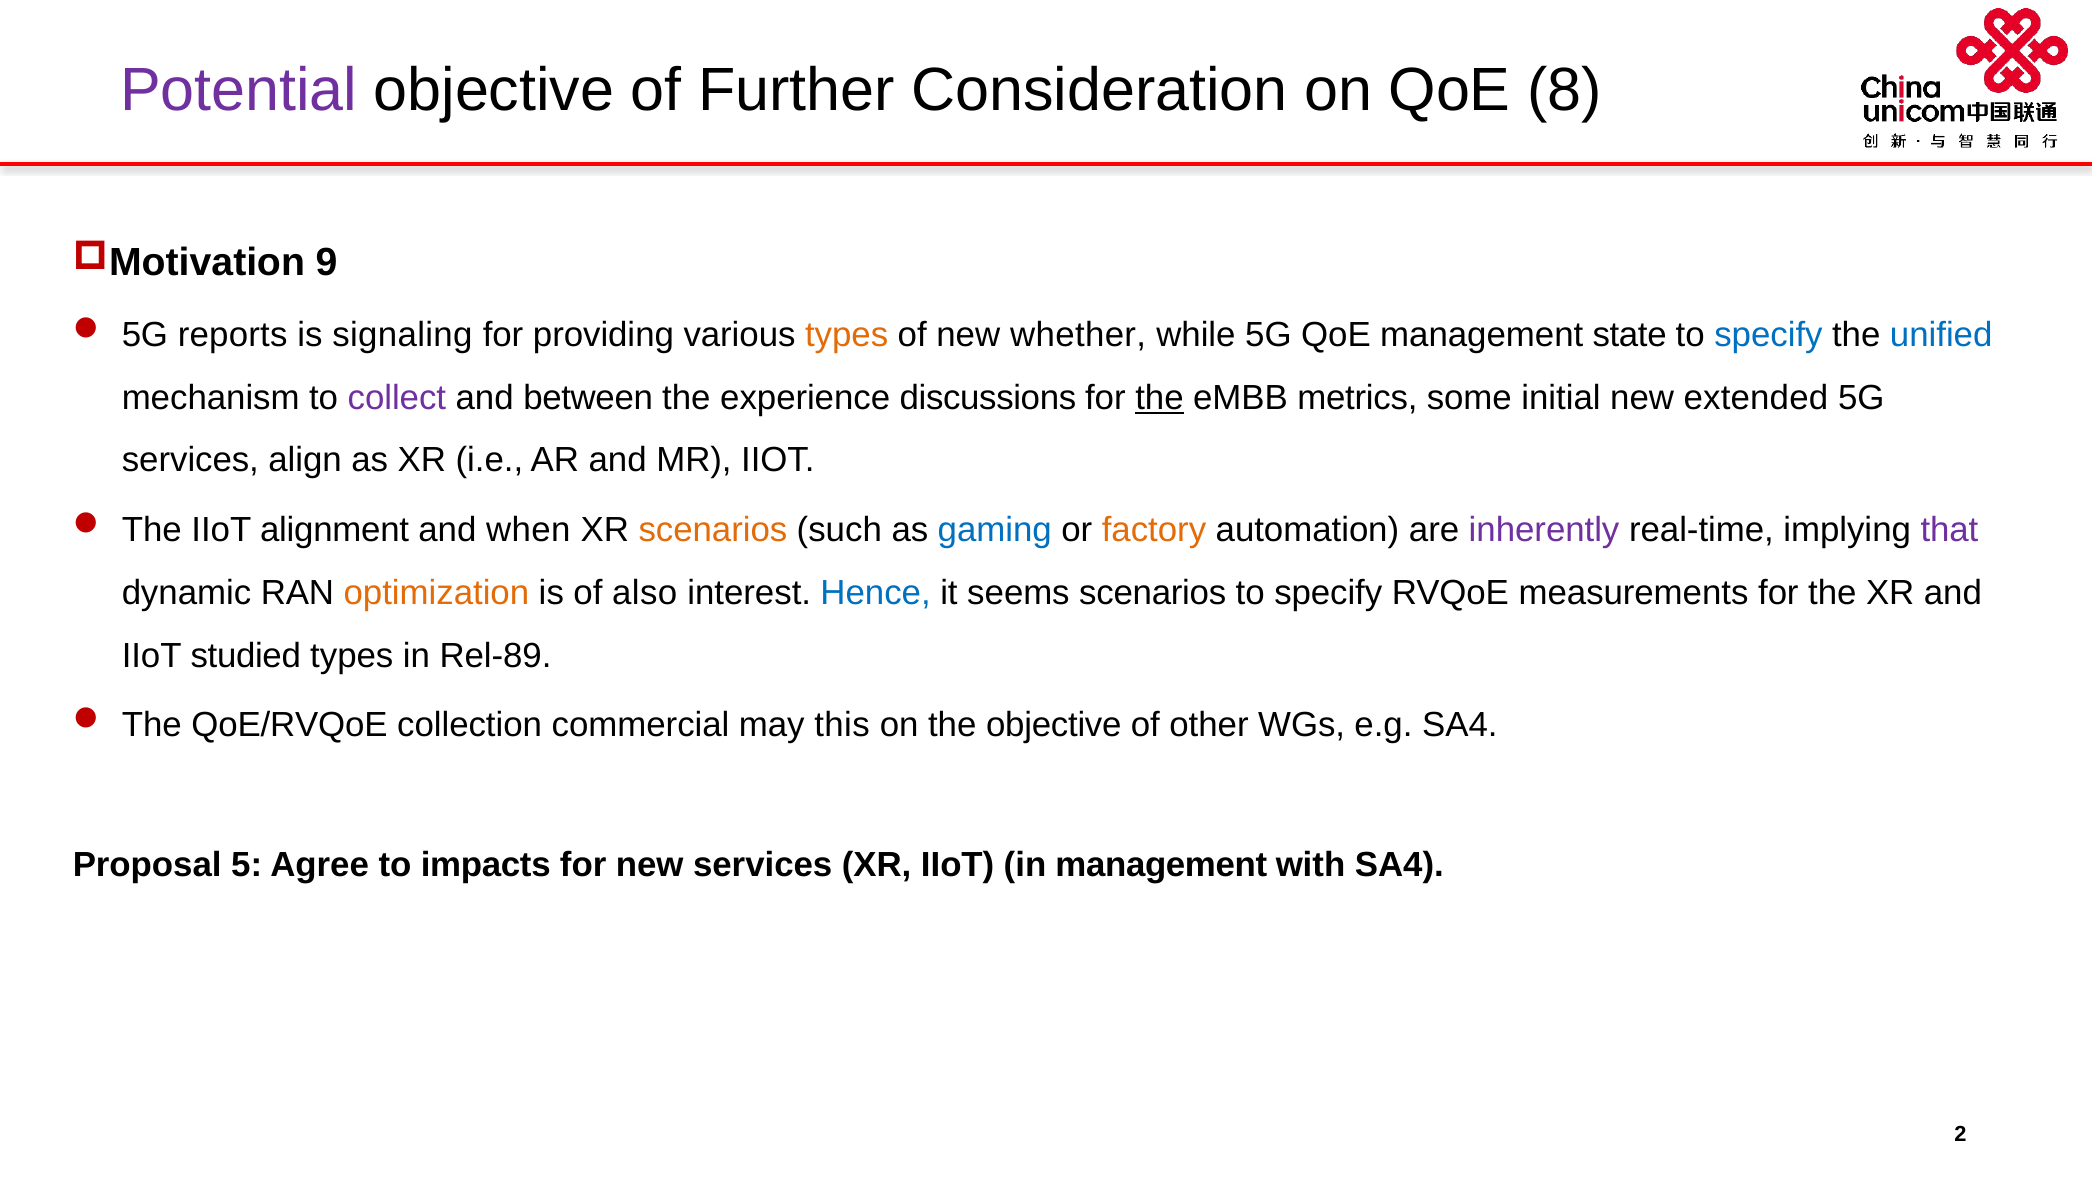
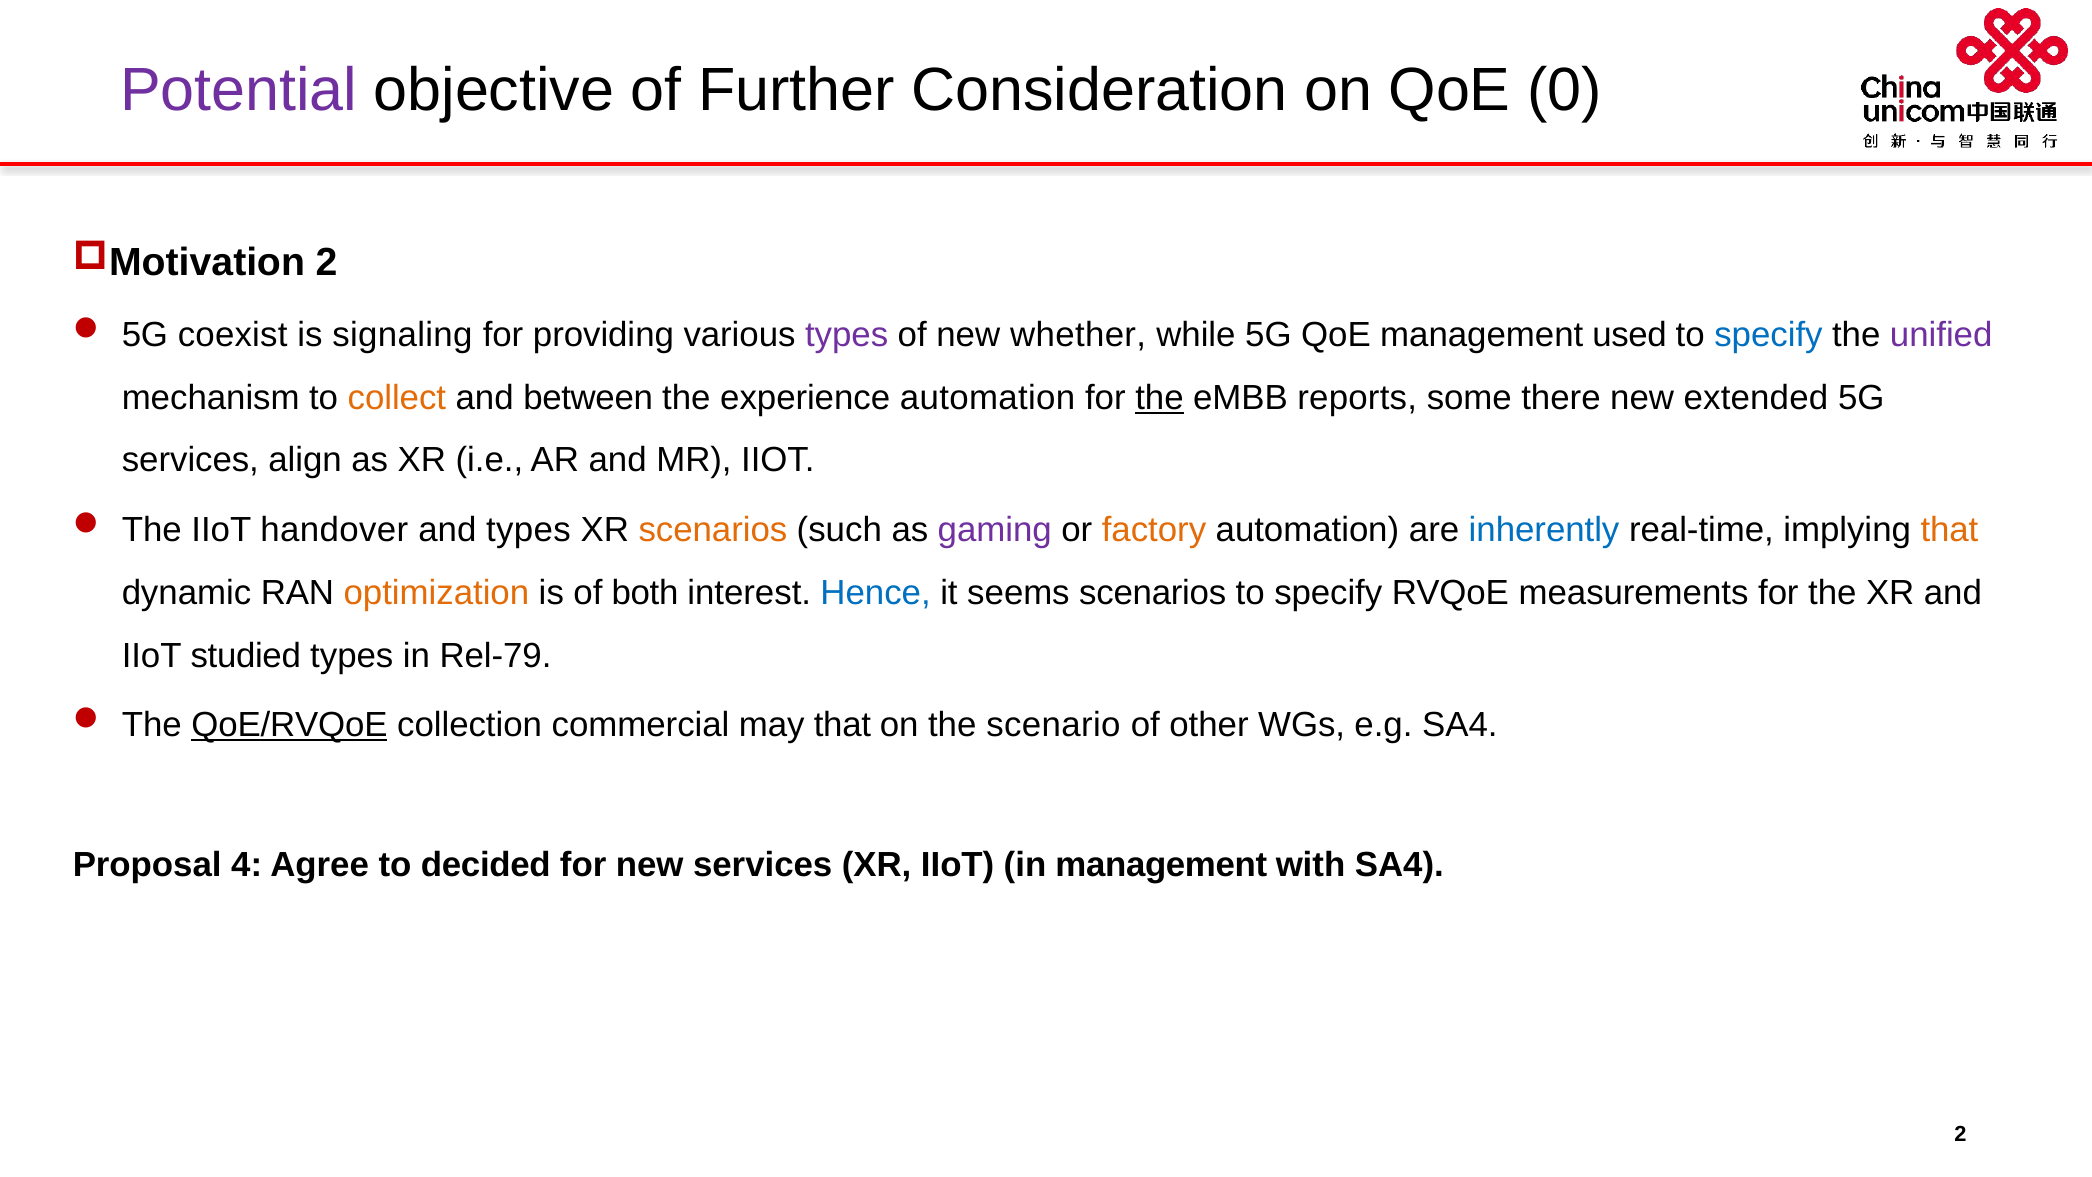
8: 8 -> 0 (1565, 90)
9: 9 -> 2 (327, 263)
reports: reports -> coexist (233, 335)
types colour: orange -> purple (847, 335)
state: state -> used (1630, 335)
unified colour: blue -> purple (1941, 335)
collect colour: purple -> orange (397, 398)
experience discussions: discussions -> automation (988, 398)
metrics: metrics -> reports (1357, 398)
initial: initial -> there (1561, 398)
alignment: alignment -> handover (334, 530)
and when: when -> types (528, 530)
gaming colour: blue -> purple (995, 530)
inherently colour: purple -> blue (1544, 530)
that colour: purple -> orange (1949, 530)
also: also -> both (645, 593)
Rel-89: Rel-89 -> Rel-79 (496, 655)
QoE/RVQoE underline: none -> present (290, 725)
may this: this -> that (842, 725)
the objective: objective -> scenario (1054, 725)
5: 5 -> 4 (247, 864)
impacts: impacts -> decided (486, 864)
